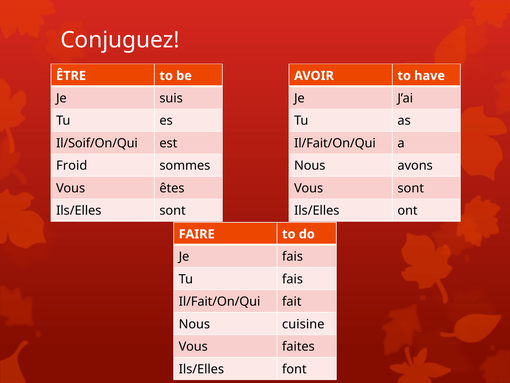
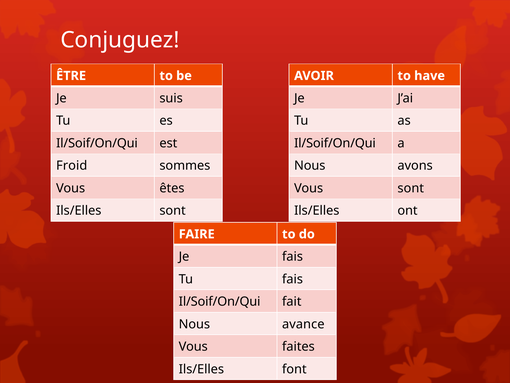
Il/Fait/On/Qui: Il/Fait/On/Qui -> Il/Soif/On/Qui (335, 143)
Il/Fait/On/Qui: Il/Fait/On/Qui -> Il/Soif/On/Qui (220, 301)
cuisine: cuisine -> avance (303, 324)
